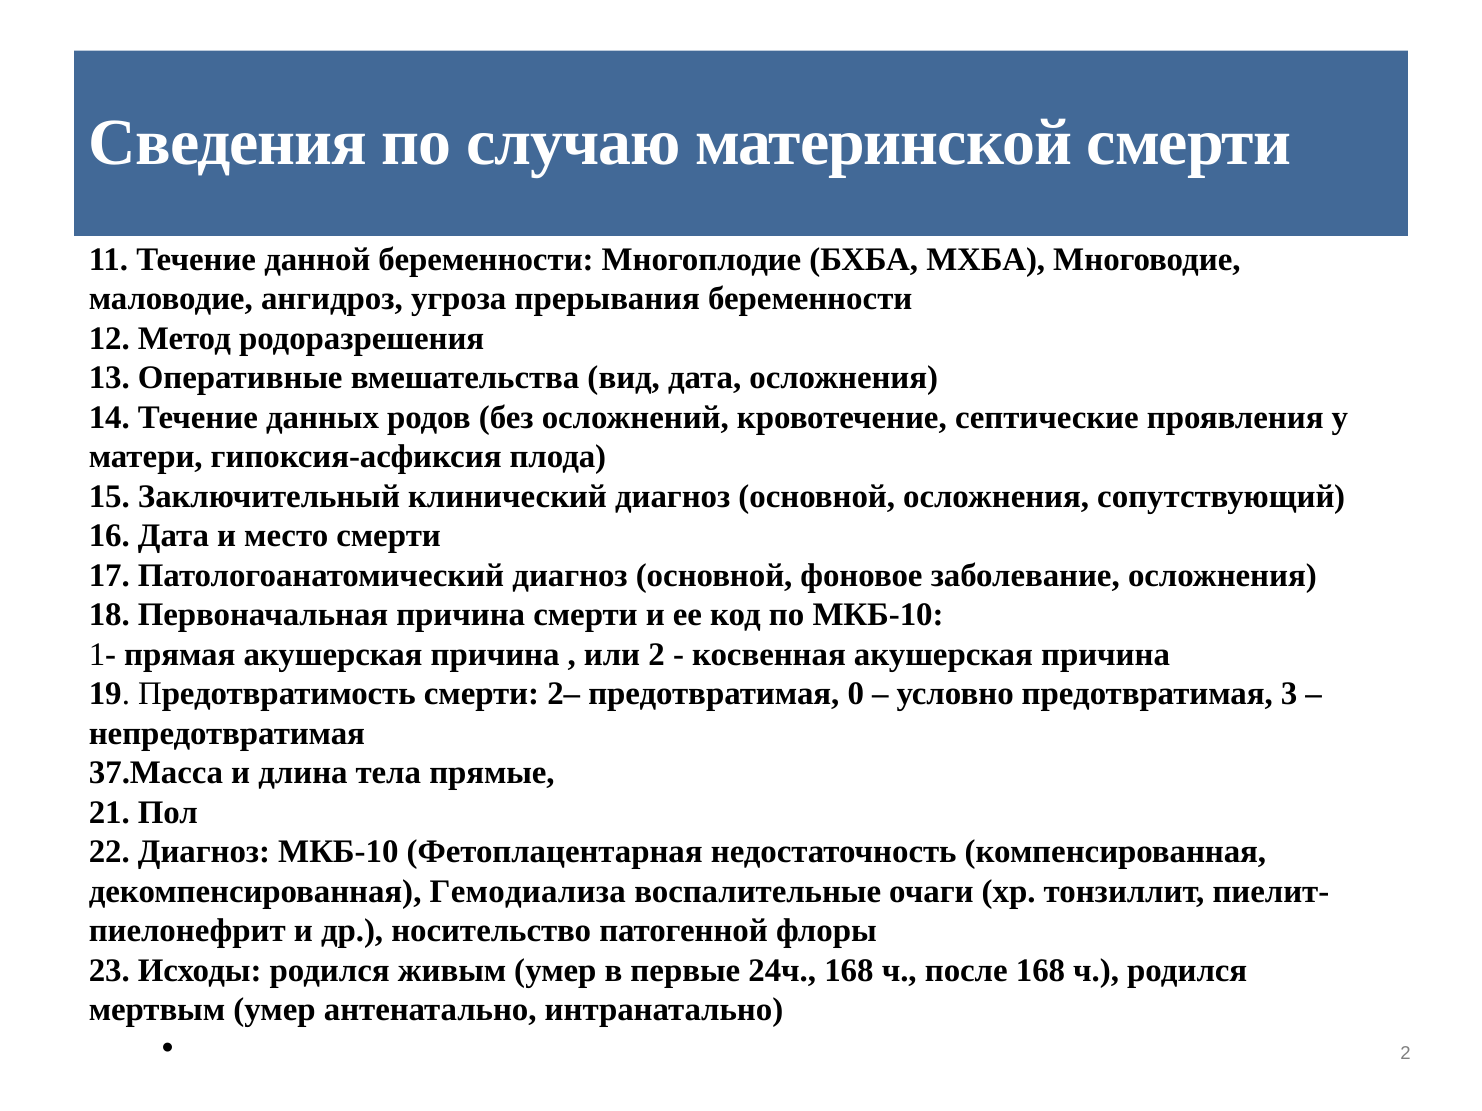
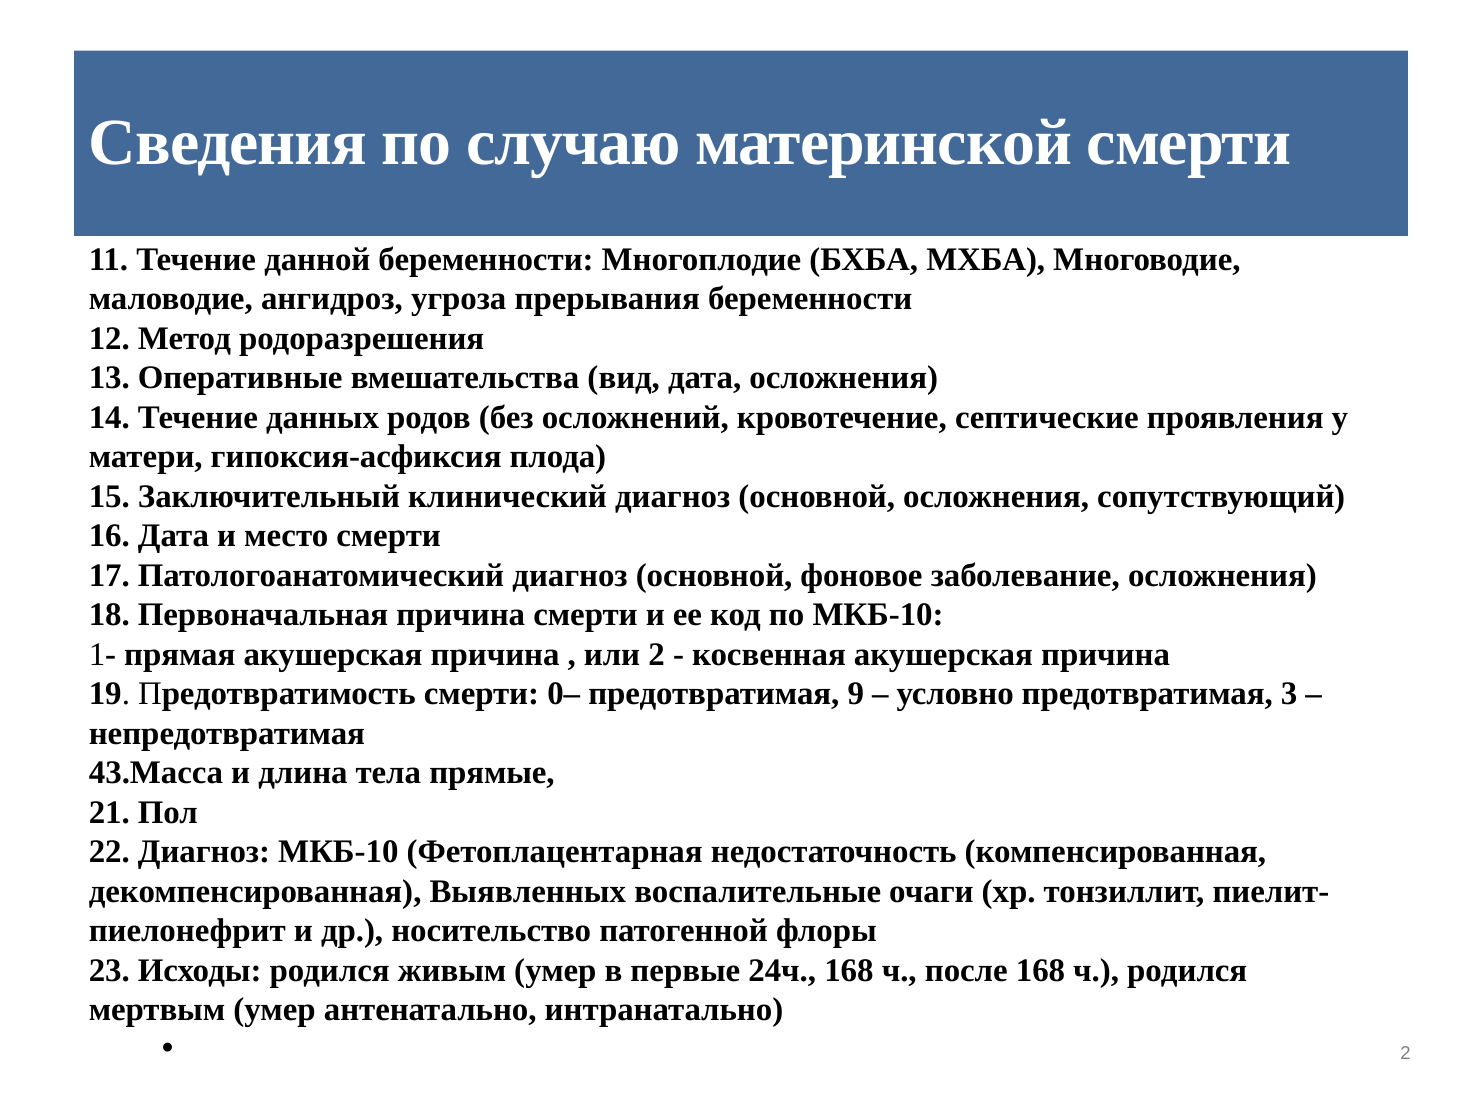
2–: 2– -> 0– (564, 694)
0: 0 -> 9 (856, 694)
37.Масса: 37.Масса -> 43.Масса (156, 773)
Гемодиализа: Гемодиализа -> Выявленных (528, 892)
